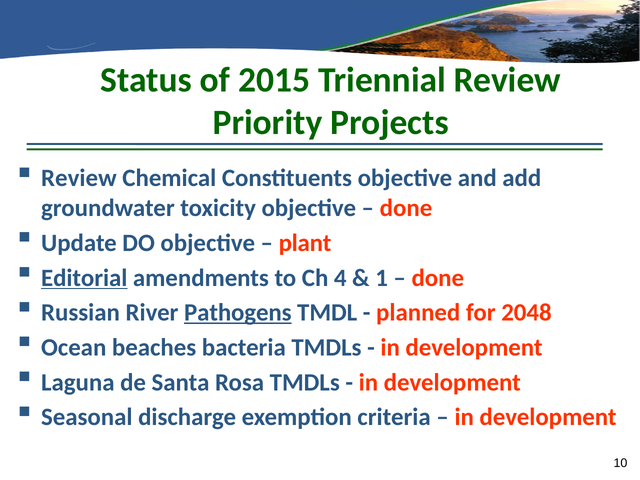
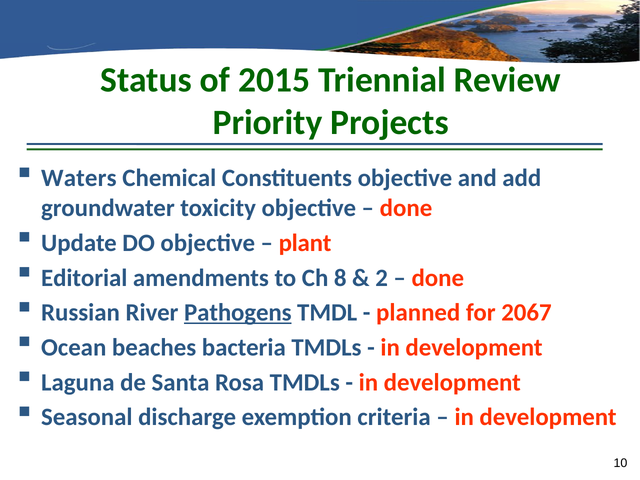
Review: Review -> Waters (79, 178)
Editorial underline: present -> none (84, 278)
4: 4 -> 8 (340, 278)
1: 1 -> 2 (382, 278)
2048: 2048 -> 2067 (526, 313)
